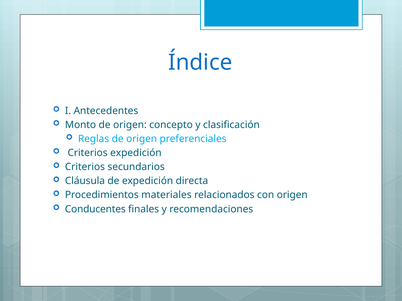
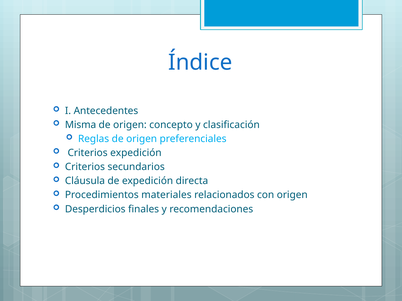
Monto: Monto -> Misma (81, 125)
Conducentes: Conducentes -> Desperdicios (95, 209)
